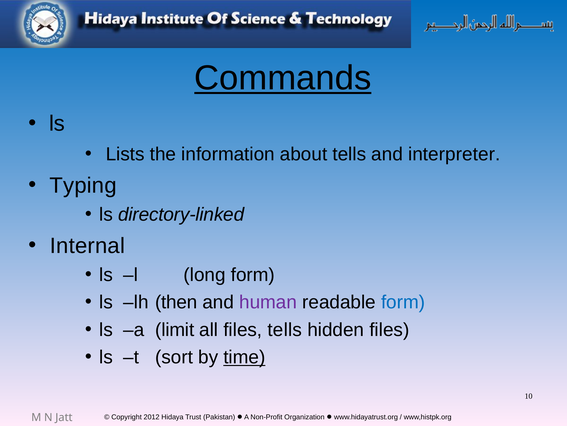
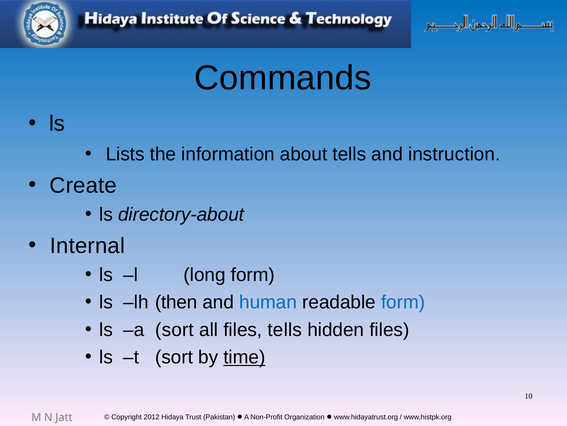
Commands underline: present -> none (283, 78)
interpreter: interpreter -> instruction (454, 154)
Typing: Typing -> Create (83, 185)
directory-linked: directory-linked -> directory-about (181, 214)
human colour: purple -> blue (268, 302)
a limit: limit -> sort (175, 329)
